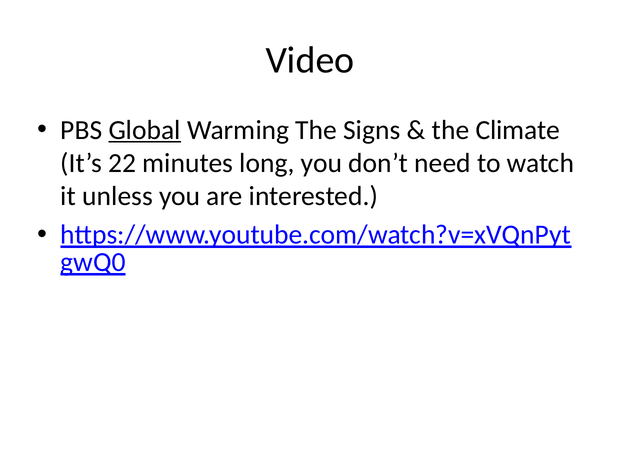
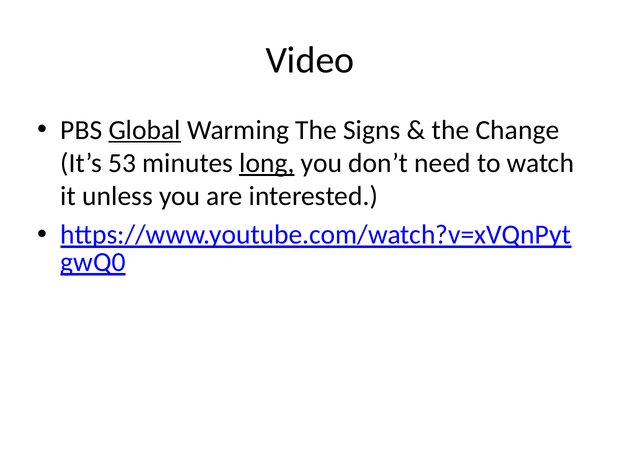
Climate: Climate -> Change (518, 130)
22: 22 -> 53 (122, 163)
long underline: none -> present (267, 163)
